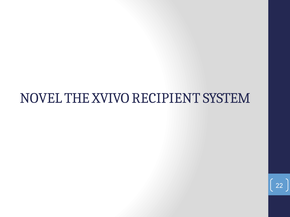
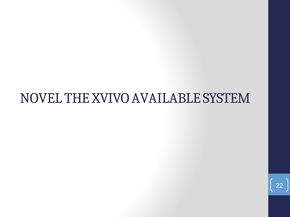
RECIPIENT: RECIPIENT -> AVAILABLE (166, 98)
